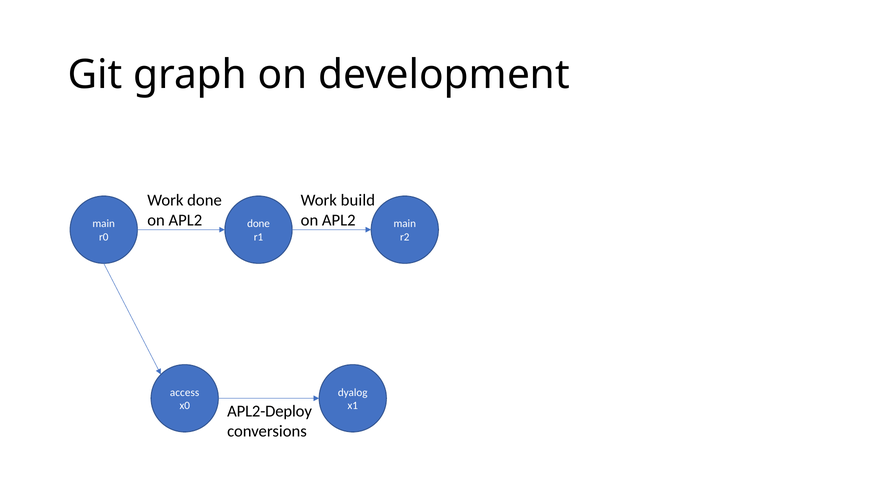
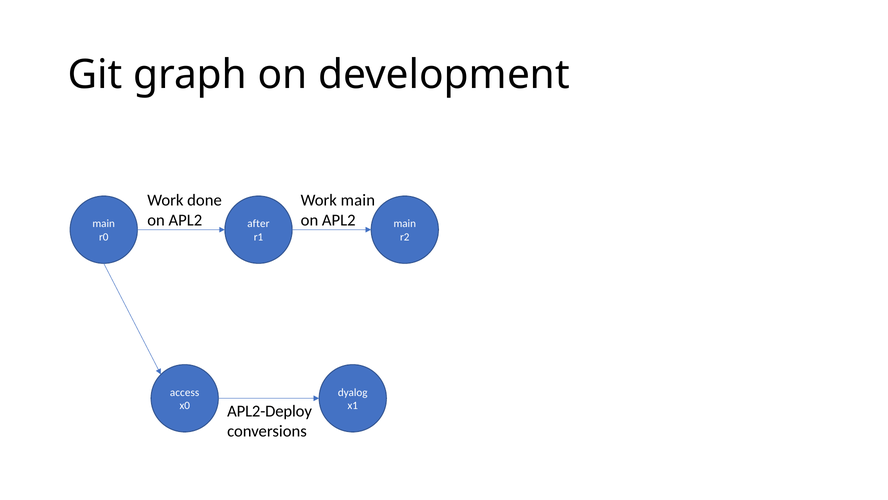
Work build: build -> main (358, 200)
done: done -> after (258, 224)
